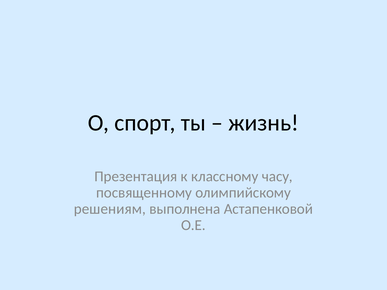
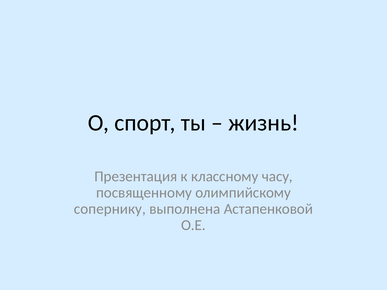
решениям: решениям -> сопернику (110, 209)
